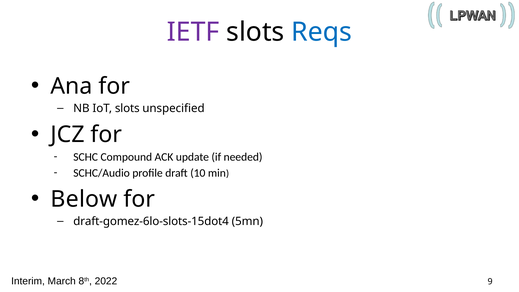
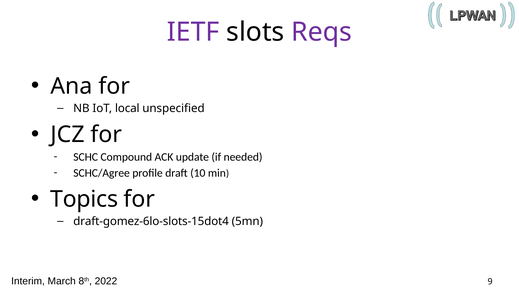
Reqs colour: blue -> purple (322, 32)
IoT slots: slots -> local (127, 108)
SCHC/Audio: SCHC/Audio -> SCHC/Agree (102, 173)
Below: Below -> Topics (84, 199)
